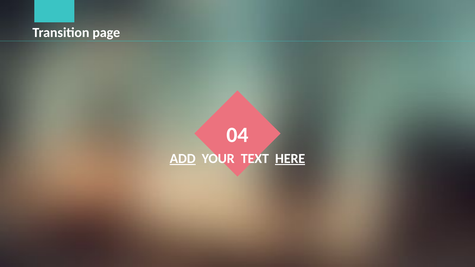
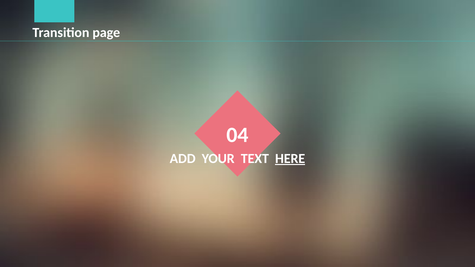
ADD underline: present -> none (183, 159)
